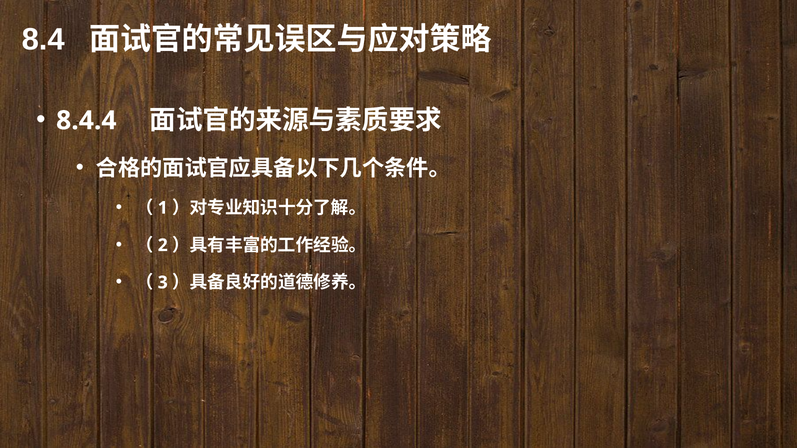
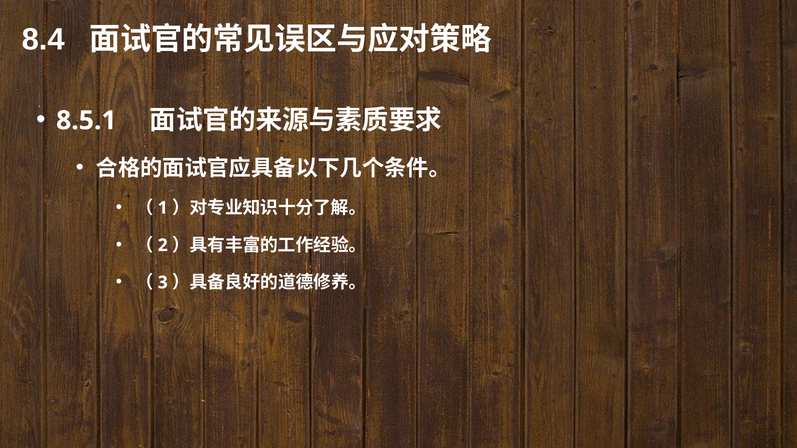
8.4.4: 8.4.4 -> 8.5.1 (86, 121)
